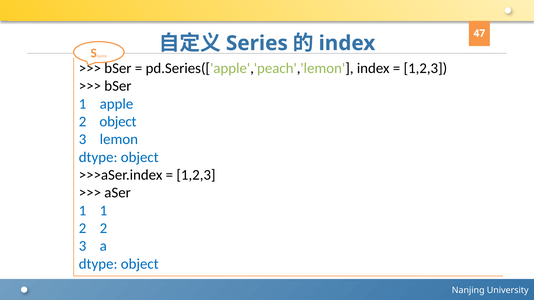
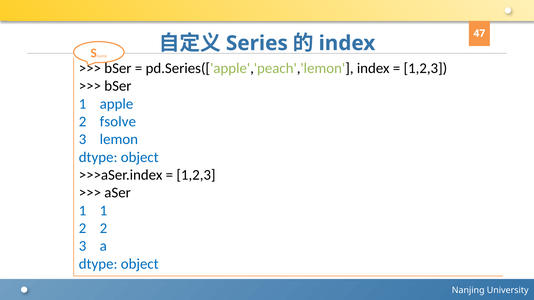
2 object: object -> fsolve (118, 122)
